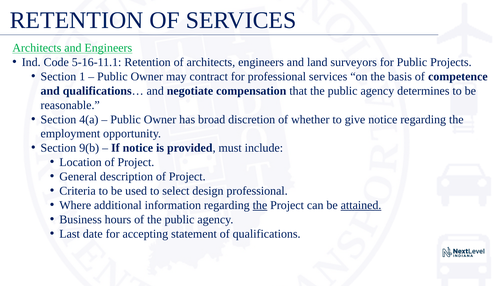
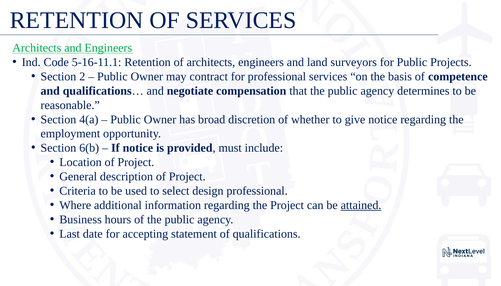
1: 1 -> 2 (82, 77)
9(b: 9(b -> 6(b (89, 148)
the underline: present -> none (260, 205)
